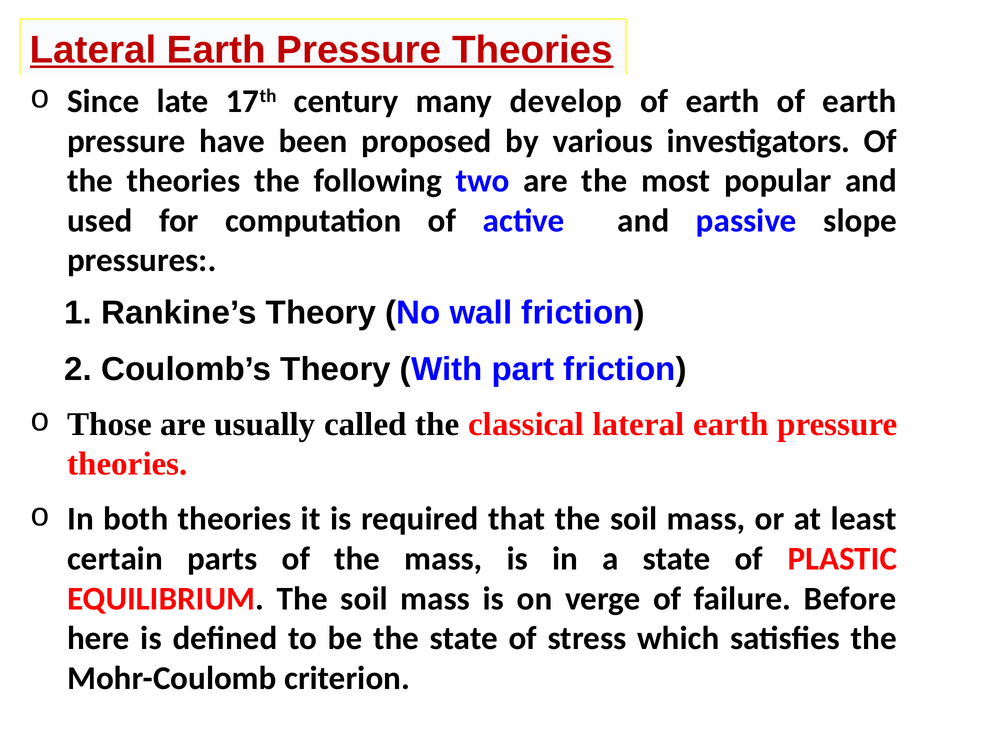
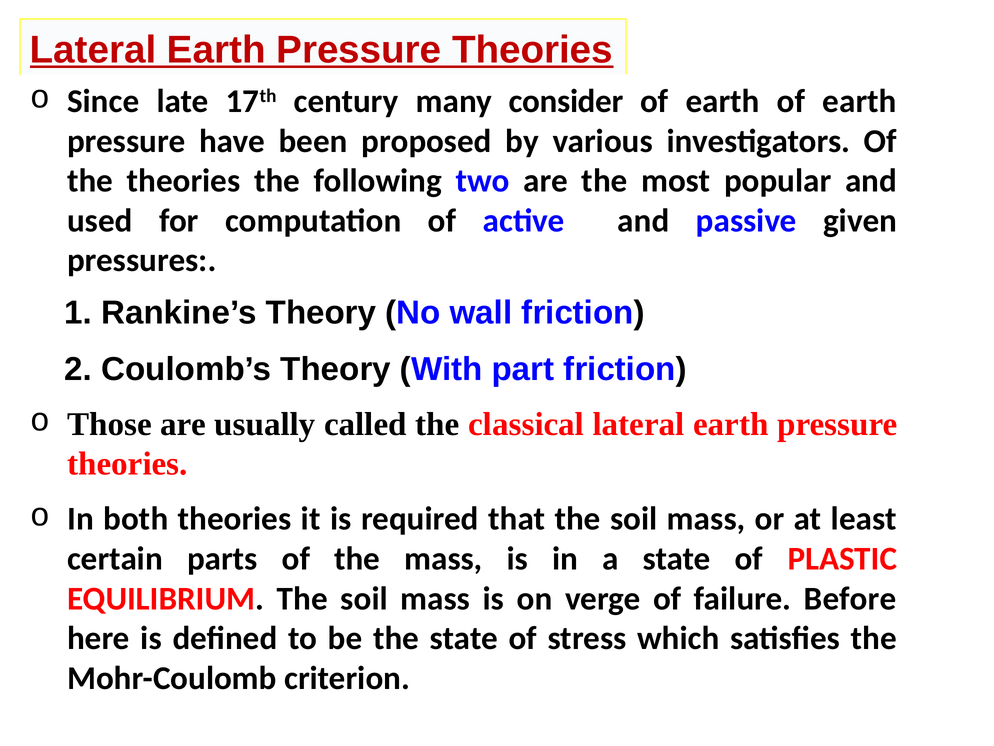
develop: develop -> consider (566, 101)
slope: slope -> given (860, 221)
